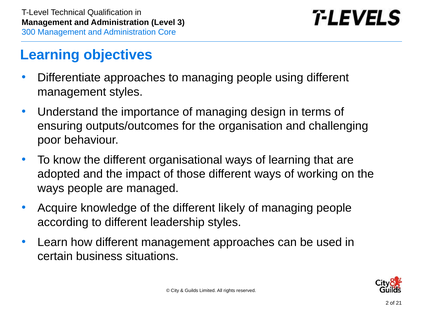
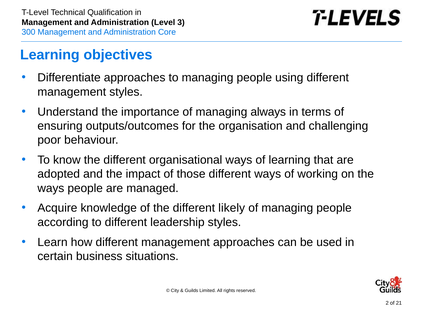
design: design -> always (268, 112)
